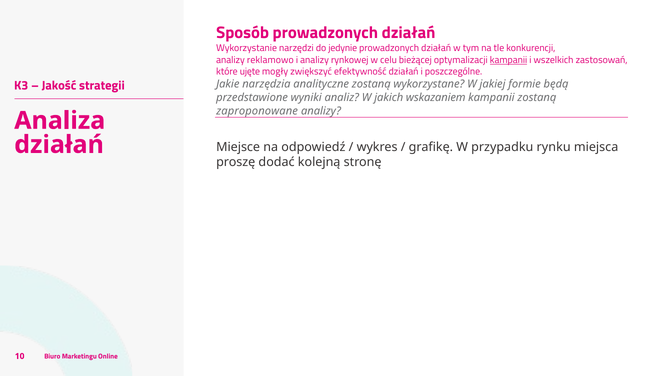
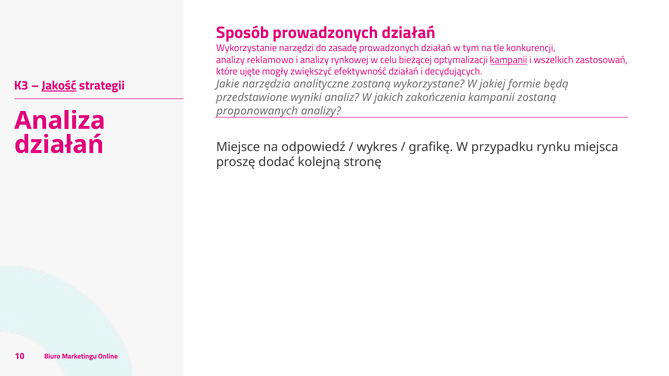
jedynie: jedynie -> zasadę (343, 48)
poszczególne: poszczególne -> decydujących (454, 72)
Jakość underline: none -> present (59, 86)
wskazaniem: wskazaniem -> zakończenia (436, 98)
zaproponowane: zaproponowane -> proponowanych (257, 111)
